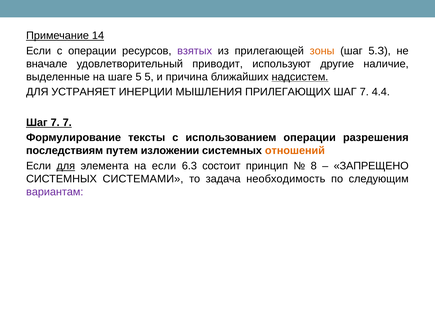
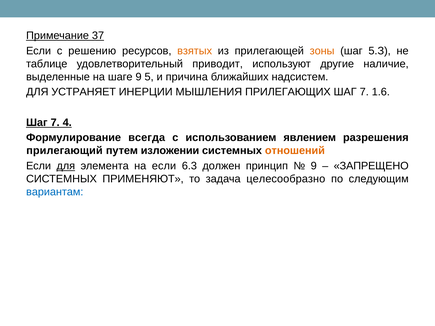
14: 14 -> 37 (98, 36)
с операции: операции -> решению (92, 51)
взятых colour: purple -> orange (195, 51)
вначале: вначале -> таблице (47, 64)
шаге 5: 5 -> 9 (139, 77)
надсистем underline: present -> none (300, 77)
4.4: 4.4 -> 1.6 (381, 92)
7 7: 7 -> 4 (67, 123)
тексты: тексты -> всегда (147, 138)
использованием операции: операции -> явлением (310, 138)
последствиям: последствиям -> прилегающий (64, 151)
состоит: состоит -> должен (221, 166)
8: 8 -> 9 (314, 166)
СИСТЕМАМИ: СИСТЕМАМИ -> ПРИМЕНЯЮТ (143, 179)
необходимость: необходимость -> целесообразно (286, 179)
вариантам colour: purple -> blue (55, 192)
